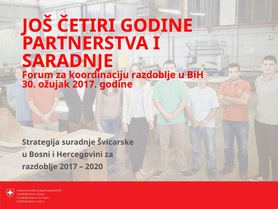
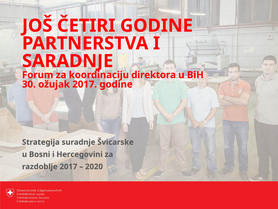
koordinaciju razdoblje: razdoblje -> direktora (154, 75)
